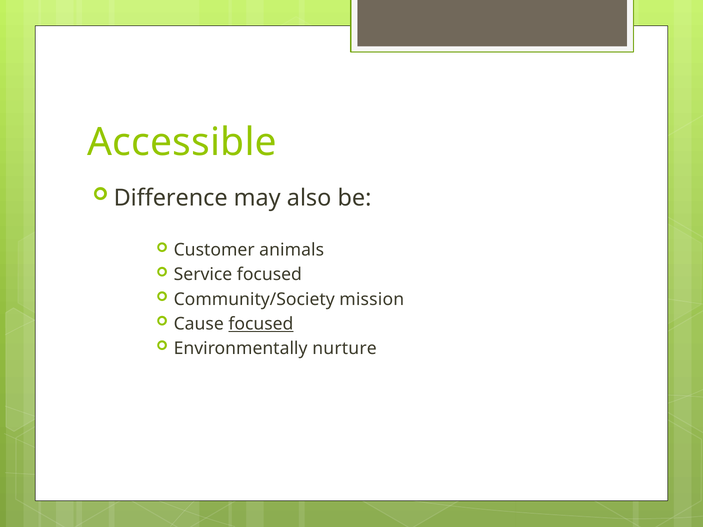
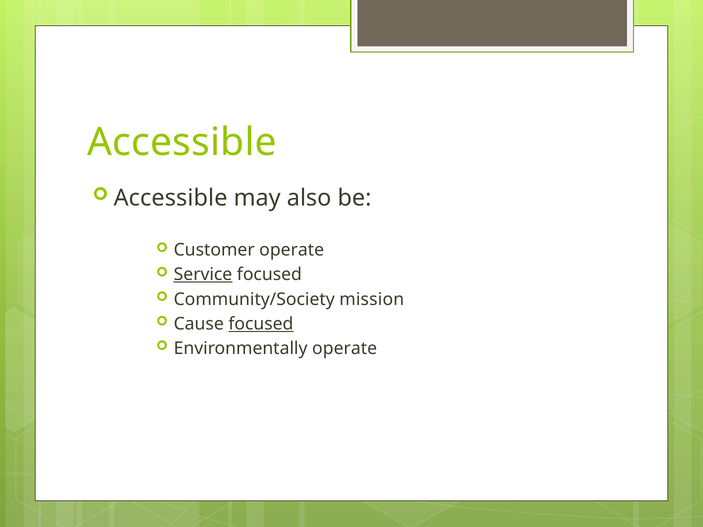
Difference: Difference -> Accessible (171, 198)
Customer animals: animals -> operate (292, 250)
Service underline: none -> present (203, 275)
Environmentally nurture: nurture -> operate (345, 349)
